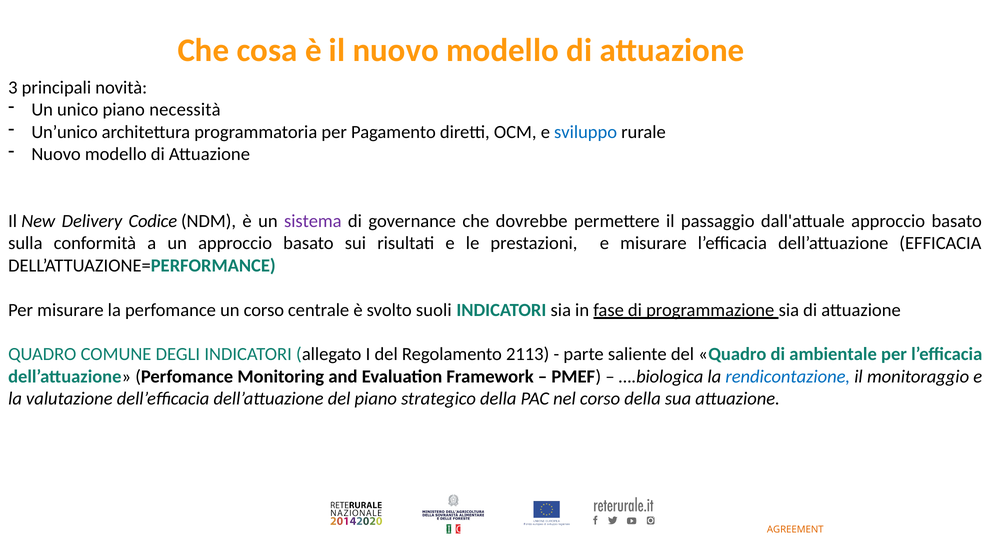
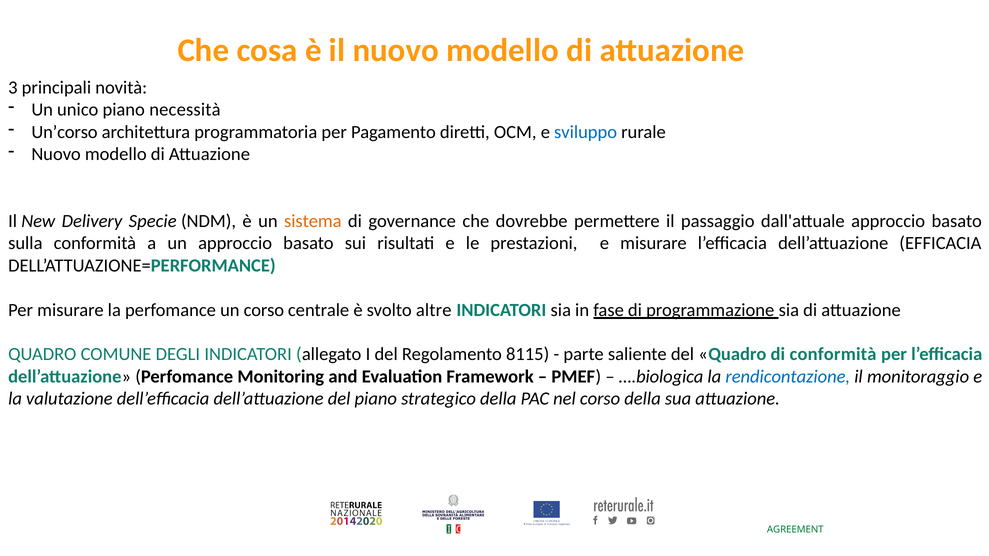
Un’unico: Un’unico -> Un’corso (65, 132)
Codice: Codice -> Specie (153, 221)
sistema colour: purple -> orange (313, 221)
suoli: suoli -> altre (434, 310)
2113: 2113 -> 8115 (528, 355)
di ambientale: ambientale -> conformità (833, 355)
AGREEMENT colour: orange -> green (795, 530)
